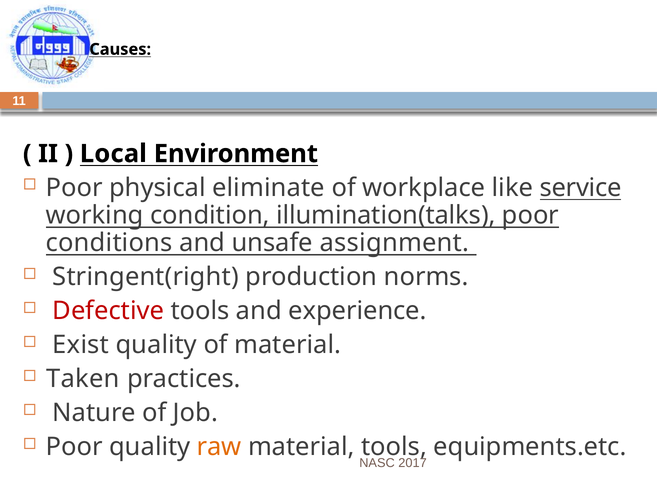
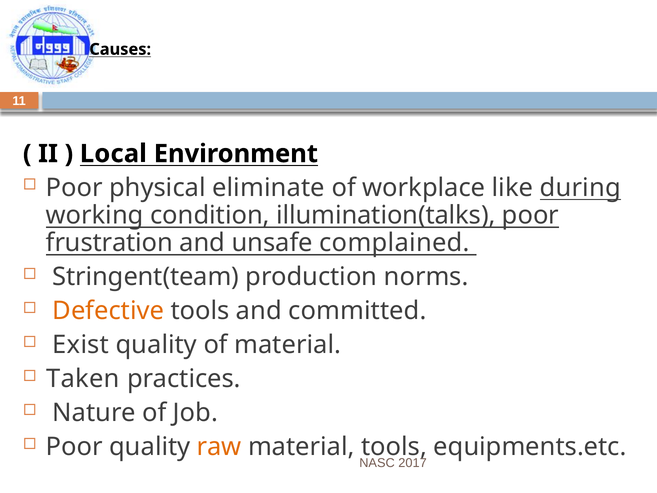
service: service -> during (580, 188)
conditions: conditions -> frustration (109, 243)
assignment: assignment -> complained (394, 243)
Stringent(right: Stringent(right -> Stringent(team (146, 277)
Defective colour: red -> orange (108, 311)
experience: experience -> committed (357, 311)
